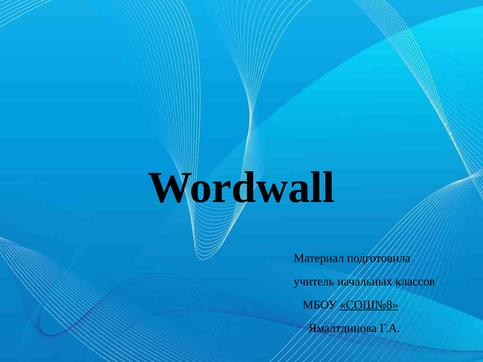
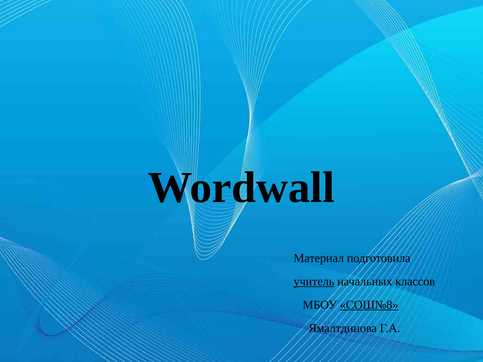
учитель underline: none -> present (314, 282)
